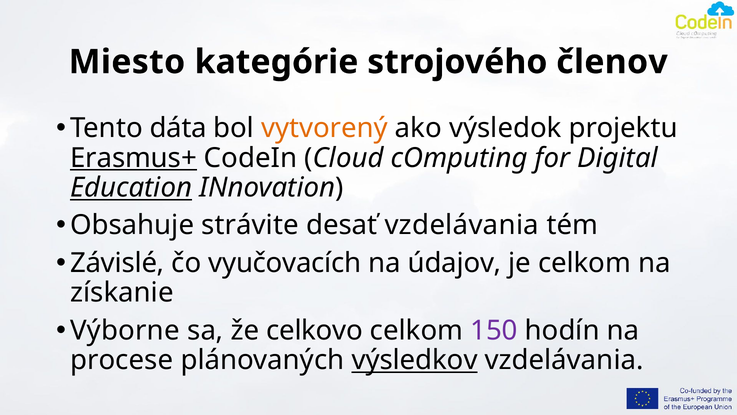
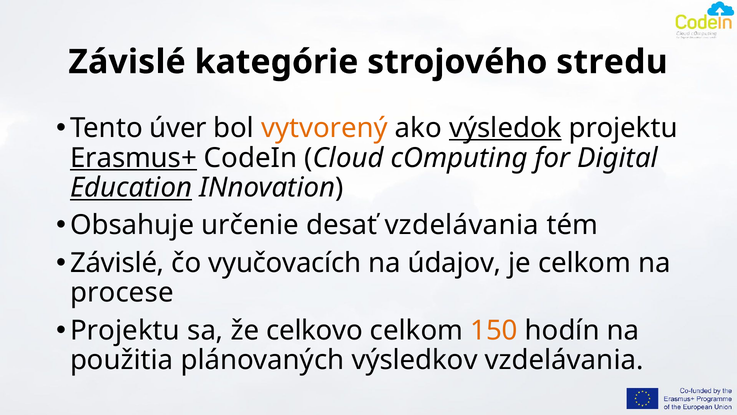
Miesto: Miesto -> Závislé (127, 62)
členov: členov -> stredu (612, 62)
dáta: dáta -> úver (178, 128)
výsledok underline: none -> present (505, 128)
strávite: strávite -> určenie (250, 225)
získanie: získanie -> procese (122, 293)
Výborne: Výborne -> Projektu (125, 330)
150 colour: purple -> orange (494, 330)
procese: procese -> použitia (122, 360)
výsledkov underline: present -> none (415, 360)
